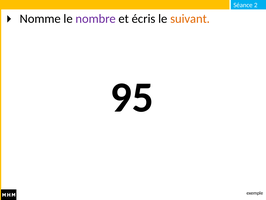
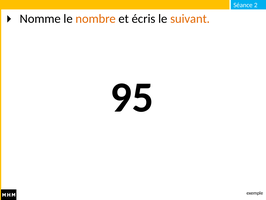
nombre colour: purple -> orange (96, 19)
